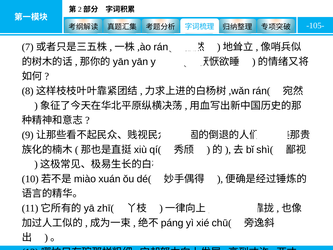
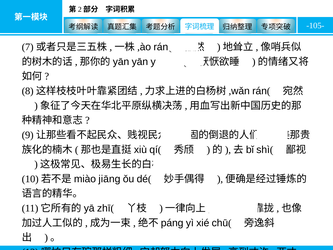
xuán: xuán -> jiāng (109, 179)
